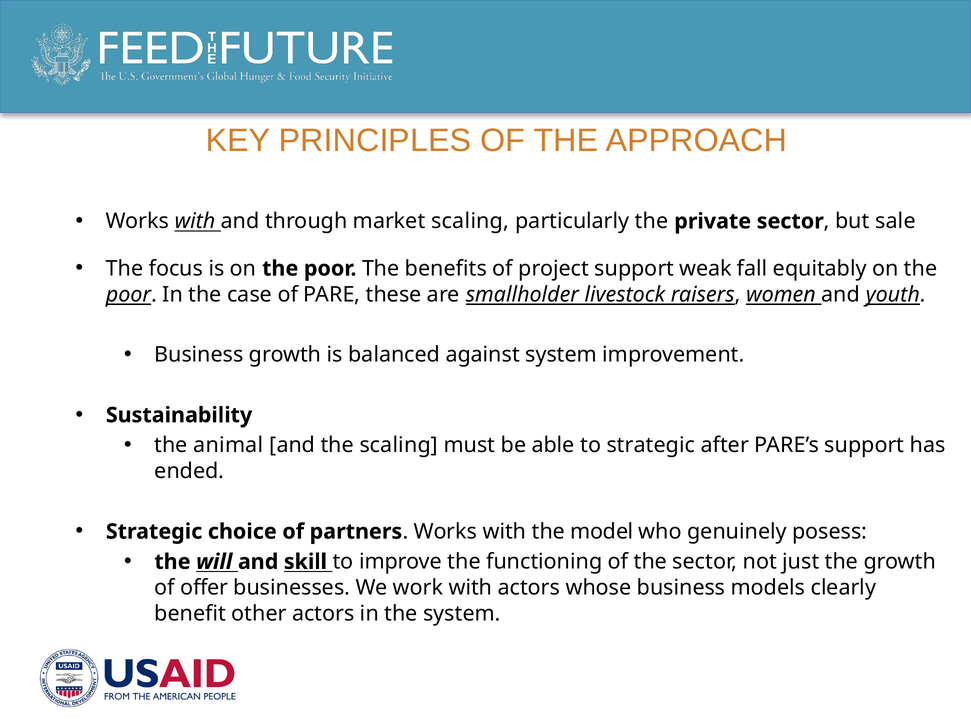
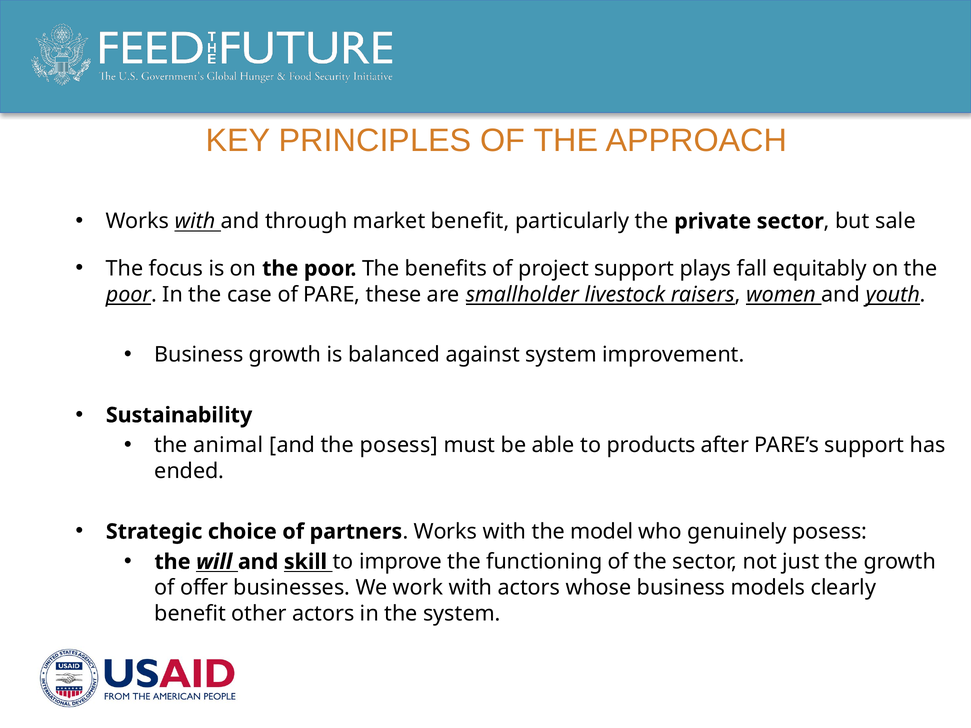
market scaling: scaling -> benefit (470, 221)
weak: weak -> plays (705, 269)
the scaling: scaling -> posess (399, 446)
to strategic: strategic -> products (651, 446)
